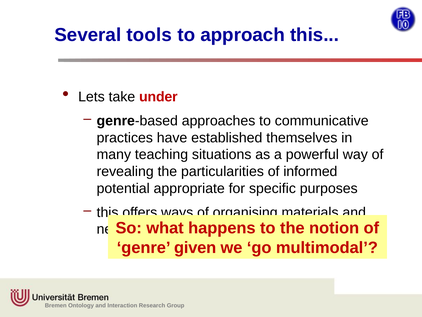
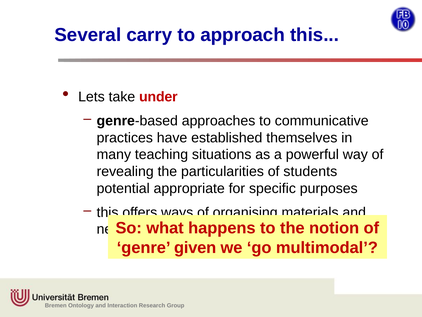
tools: tools -> carry (149, 35)
informed: informed -> students (310, 171)
